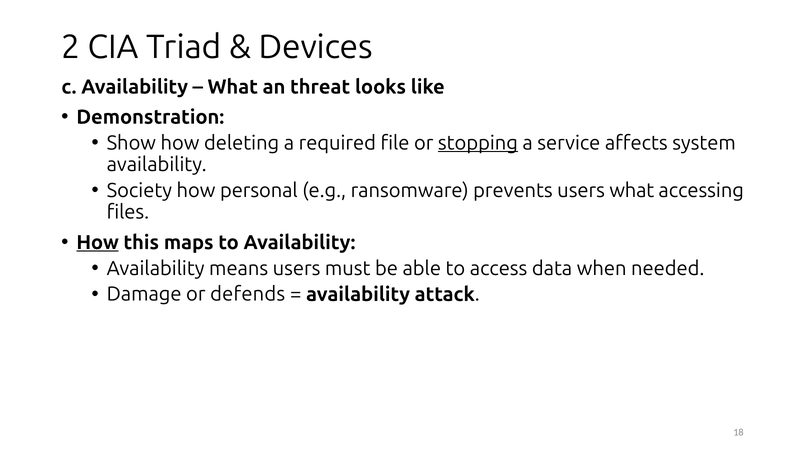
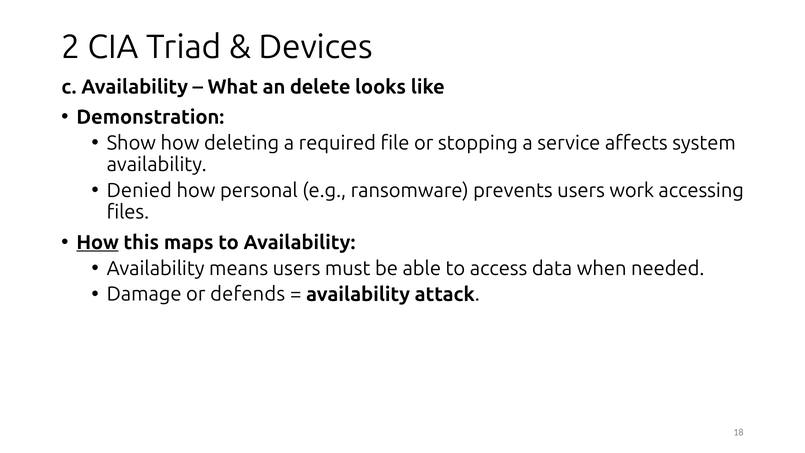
threat: threat -> delete (320, 87)
stopping underline: present -> none (478, 143)
Society: Society -> Denied (139, 191)
users what: what -> work (632, 191)
